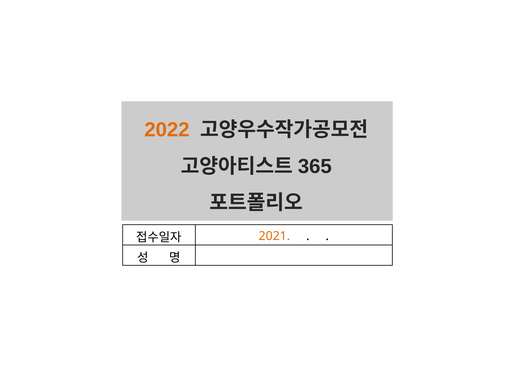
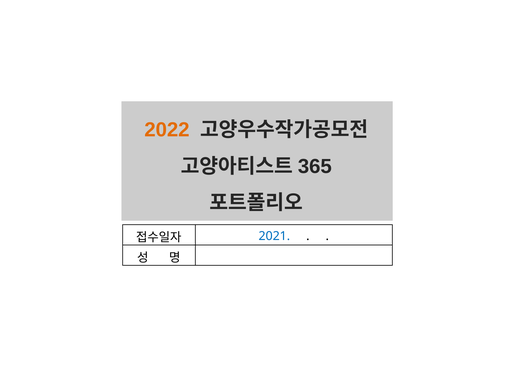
2021 colour: orange -> blue (274, 236)
